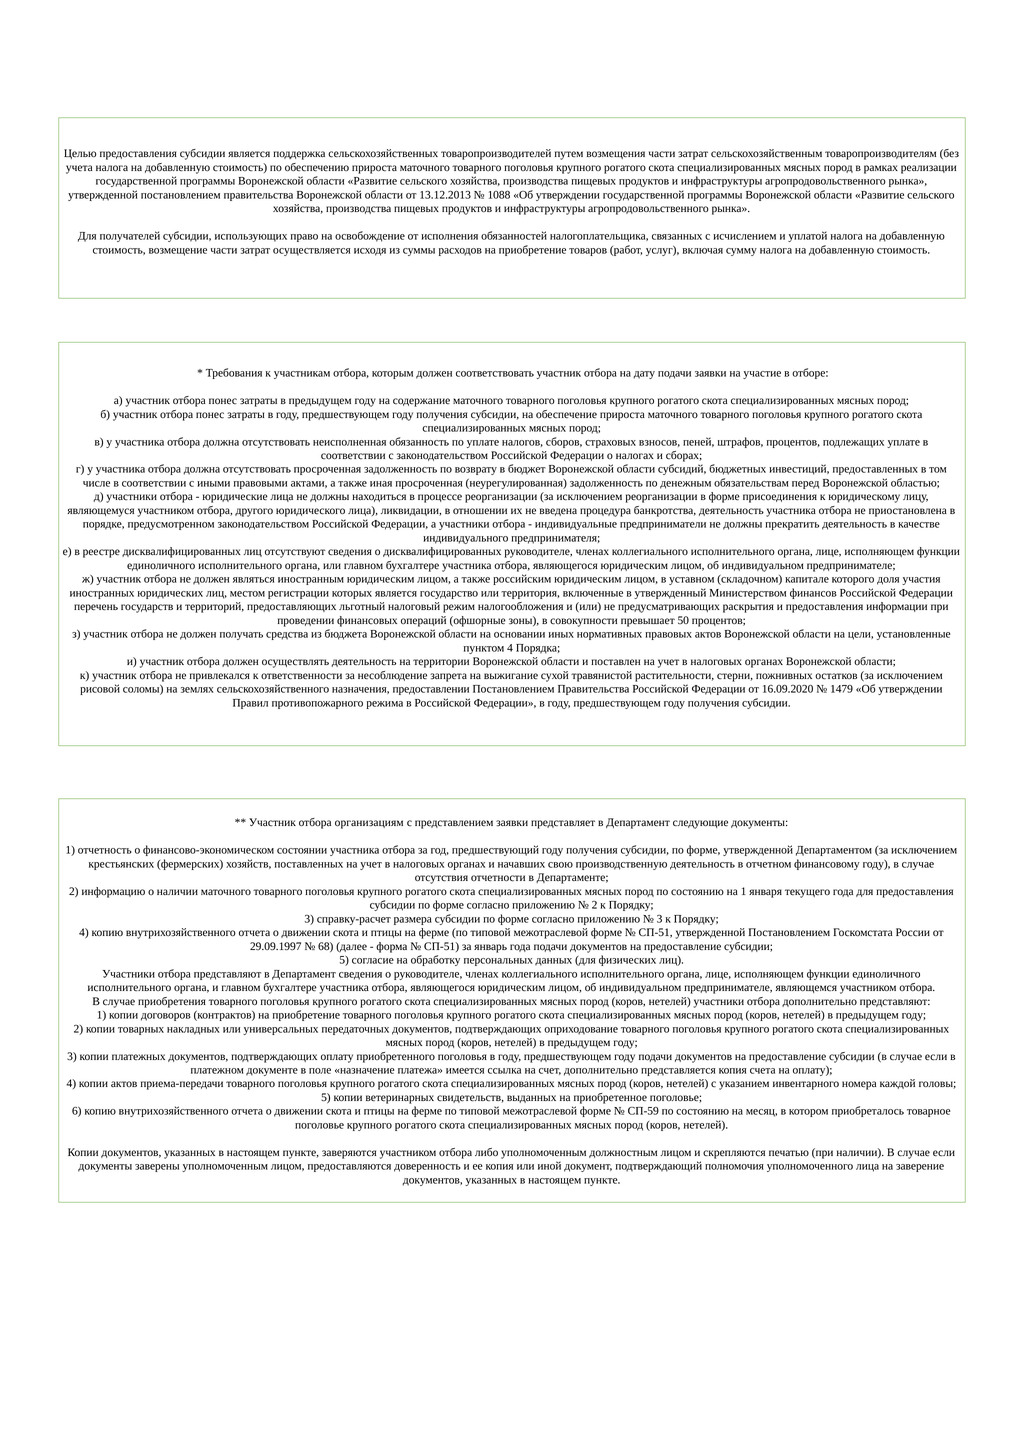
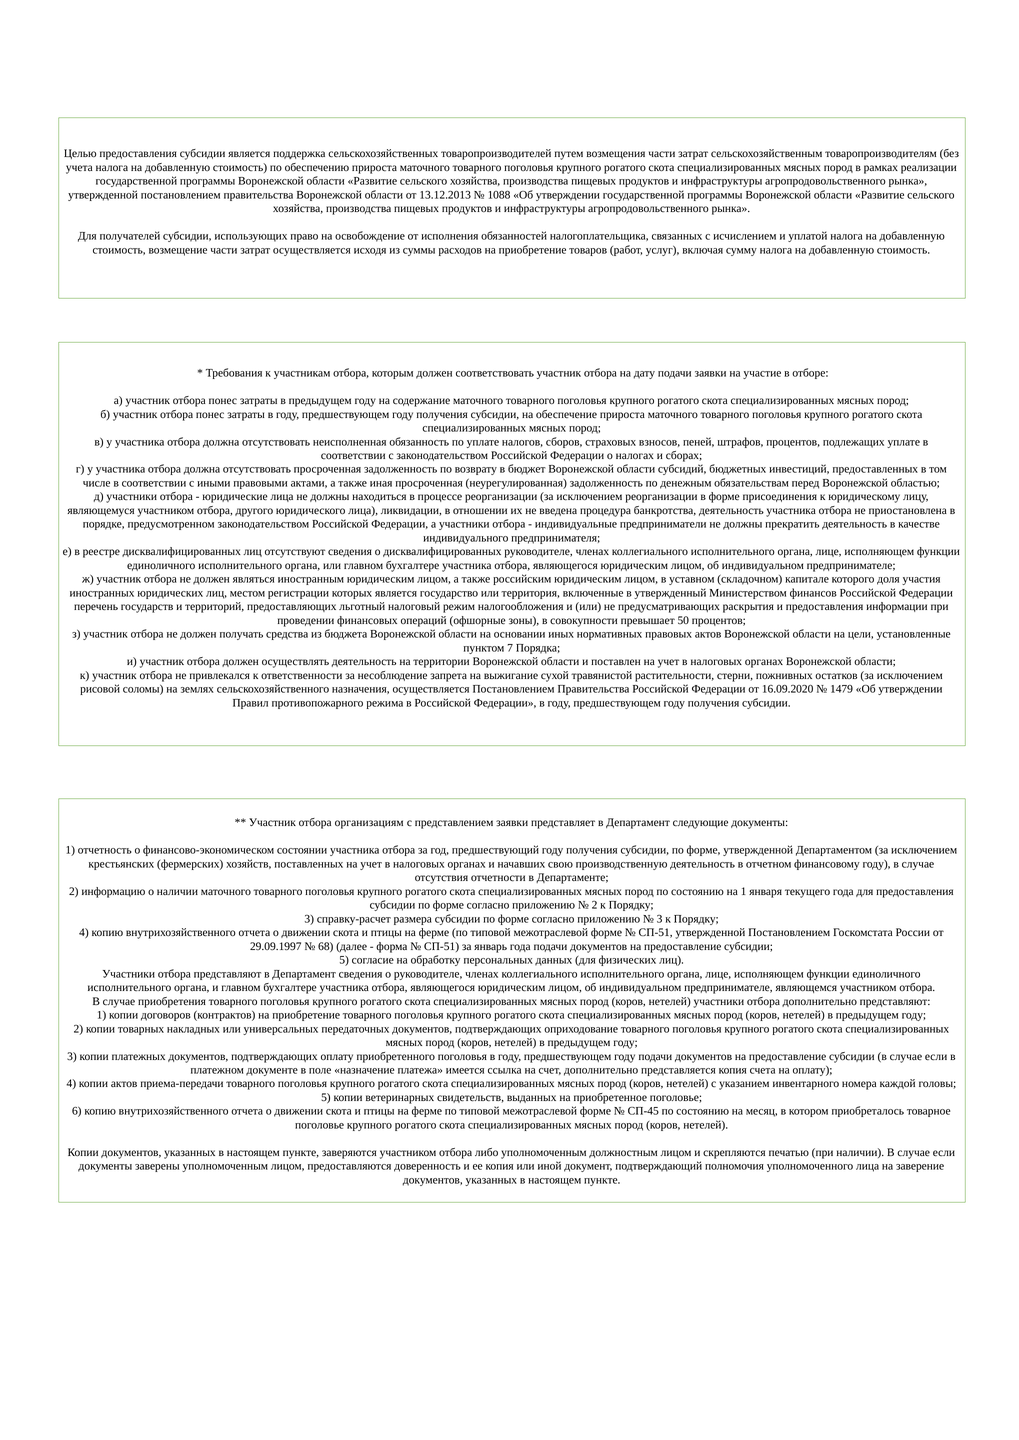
пунктом 4: 4 -> 7 (510, 648)
назначения предоставлении: предоставлении -> осуществляется (431, 689)
СП-59: СП-59 -> СП-45 (643, 1111)
